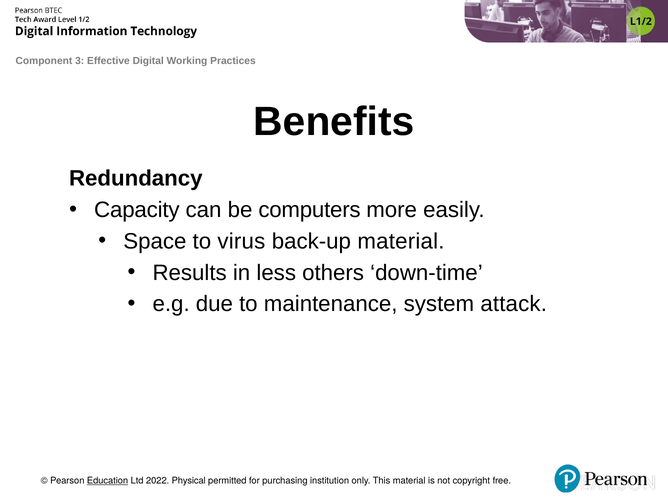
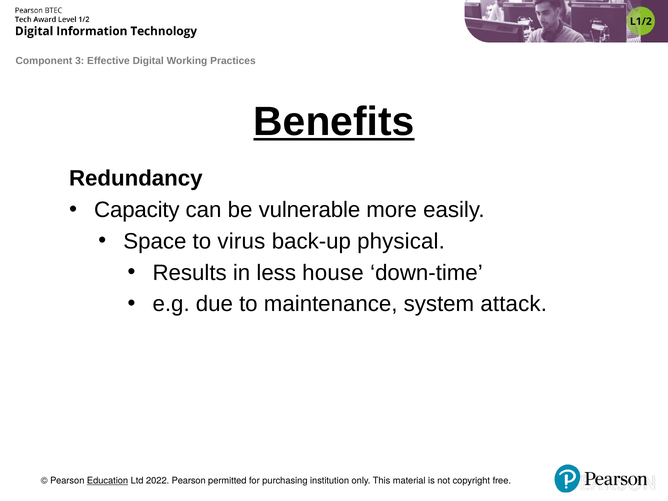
Benefits underline: none -> present (334, 122)
computers: computers -> vulnerable (309, 210)
back-up material: material -> physical (401, 241)
others: others -> house (333, 273)
2022 Physical: Physical -> Pearson (189, 481)
